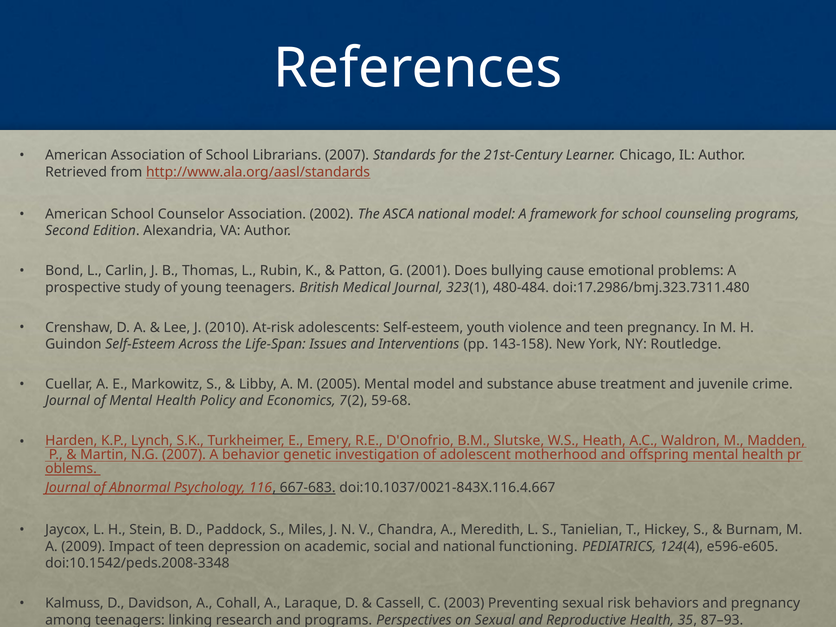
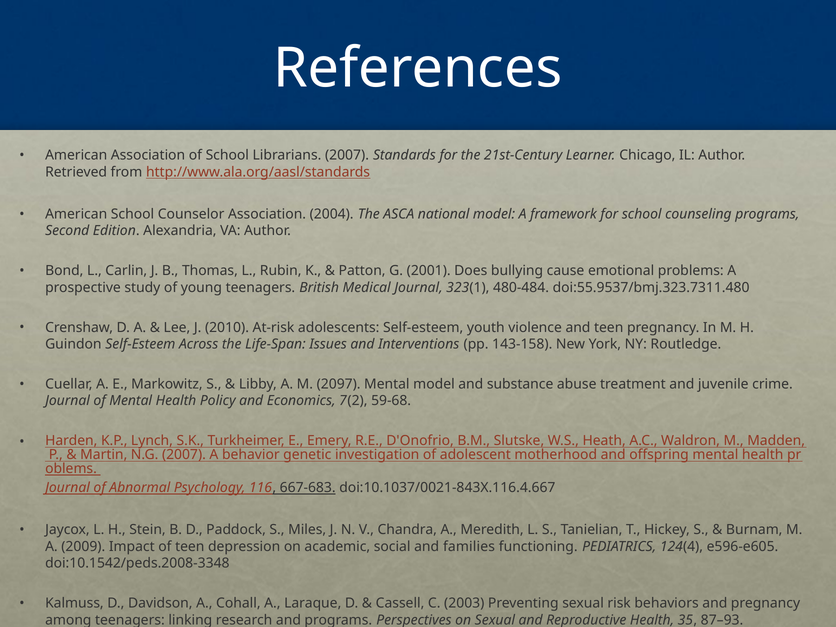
2002: 2002 -> 2004 (332, 214)
doi:17.2986/bmj.323.7311.480: doi:17.2986/bmj.323.7311.480 -> doi:55.9537/bmj.323.7311.480 (651, 288)
2005: 2005 -> 2097 (339, 384)
and national: national -> families (469, 547)
